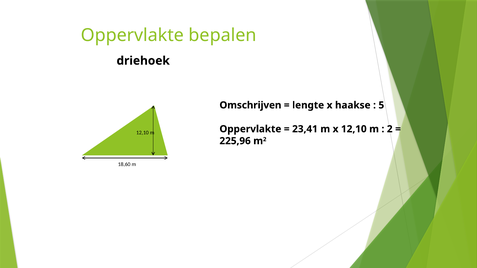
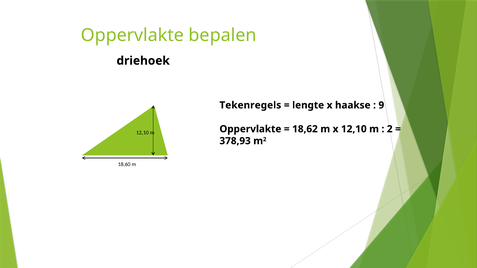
Omschrijven: Omschrijven -> Tekenregels (250, 105)
5: 5 -> 9 (381, 105)
23,41: 23,41 -> 18,62 (305, 129)
225,96: 225,96 -> 378,93 (235, 141)
